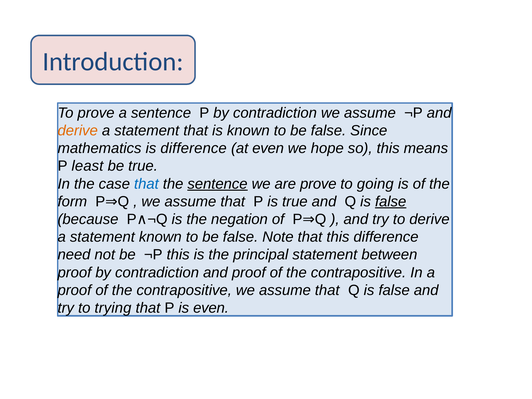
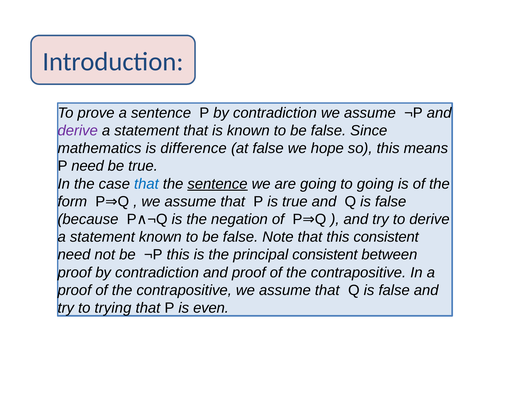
derive colour: orange -> purple (78, 131)
at even: even -> false (268, 148)
P least: least -> need (88, 166)
are prove: prove -> going (318, 184)
false underline: present -> none (391, 202)
this difference: difference -> consistent (386, 237)
principal statement: statement -> consistent (325, 255)
